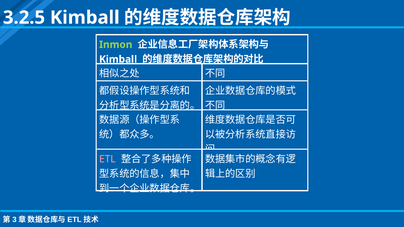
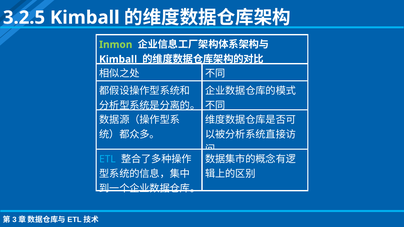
ETL colour: pink -> light blue (107, 159)
